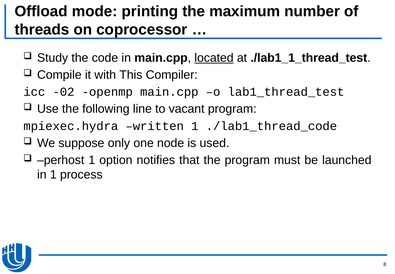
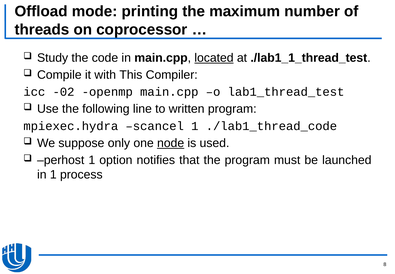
vacant: vacant -> written (187, 109)
written: written -> scancel (155, 126)
node underline: none -> present (171, 143)
